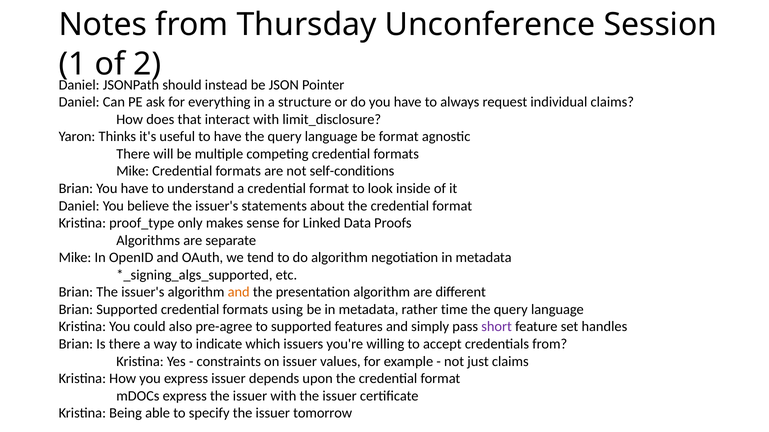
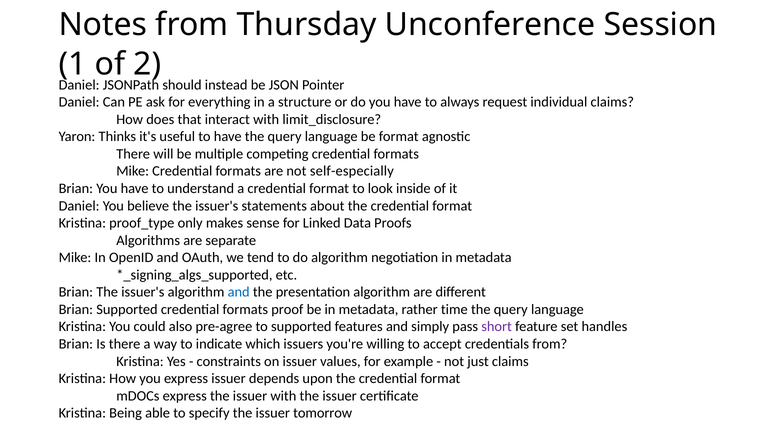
self-conditions: self-conditions -> self-especially (352, 171)
and colour: orange -> blue (239, 293)
using: using -> proof (287, 310)
